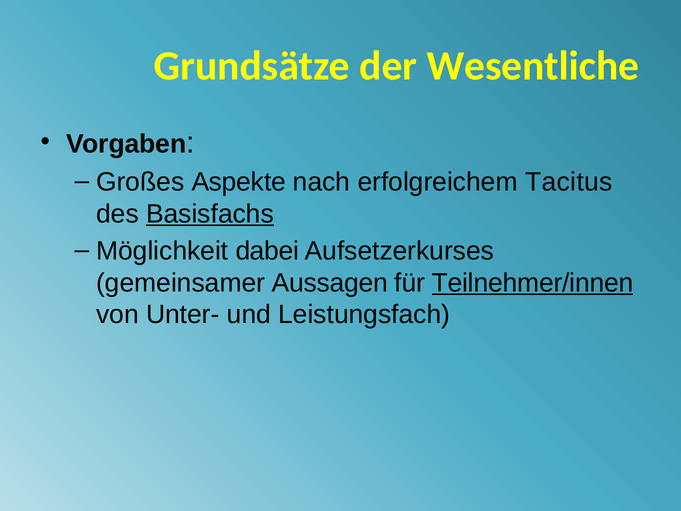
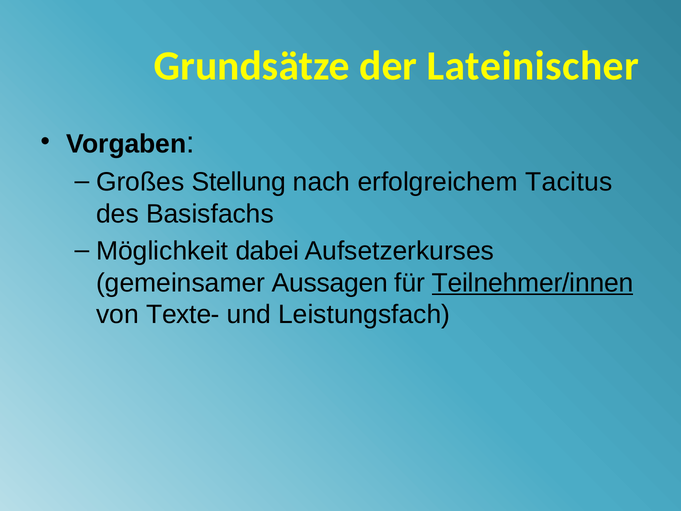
Wesentliche: Wesentliche -> Lateinischer (533, 66)
Aspekte: Aspekte -> Stellung (239, 182)
Basisfachs underline: present -> none (210, 214)
Unter-: Unter- -> Texte- (183, 314)
